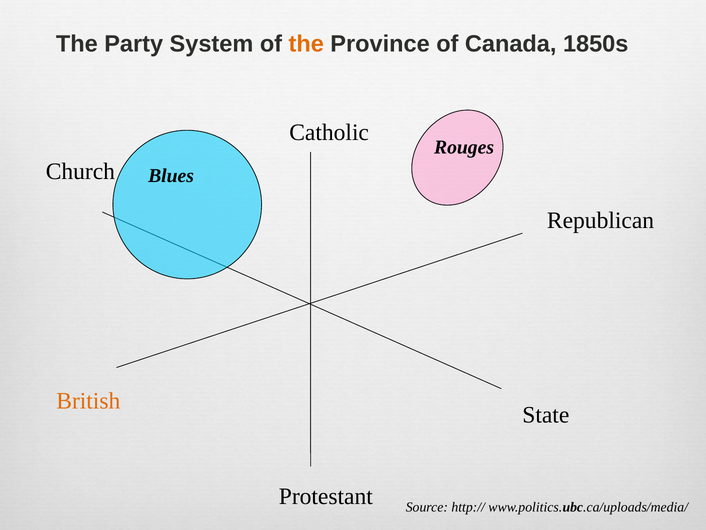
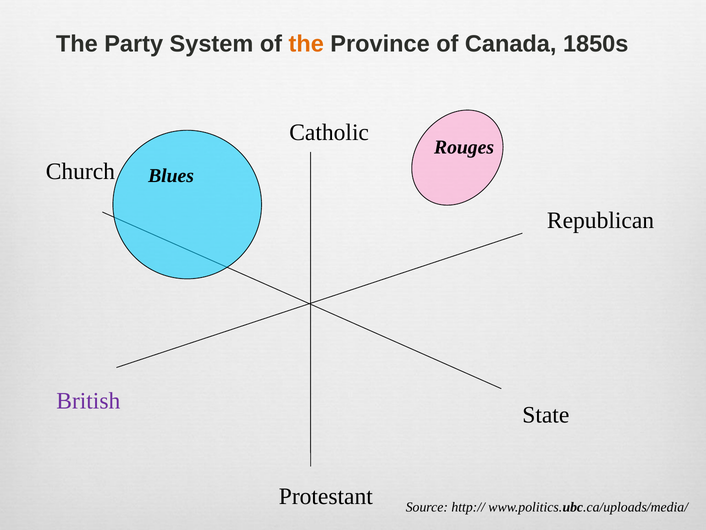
British colour: orange -> purple (88, 401)
